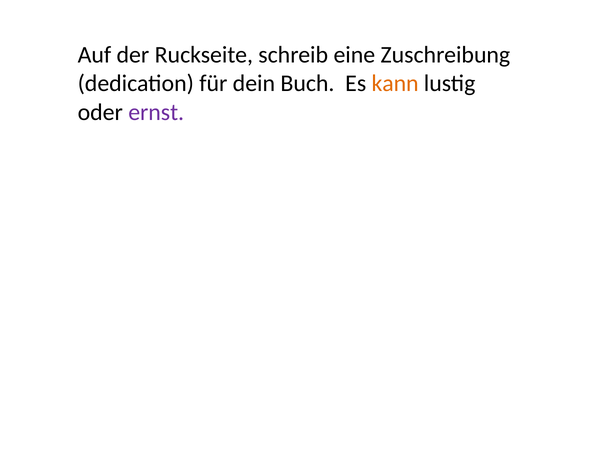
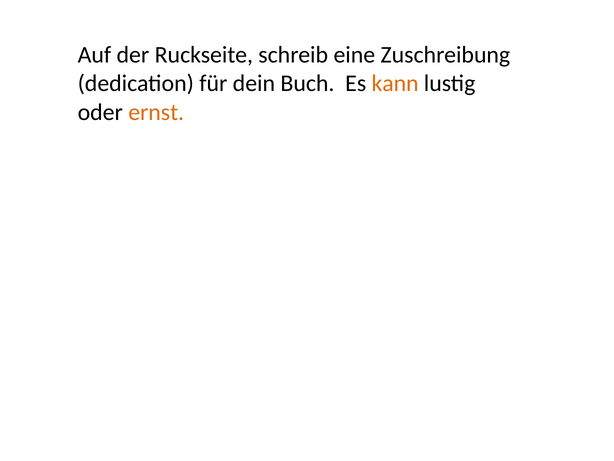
ernst colour: purple -> orange (156, 112)
